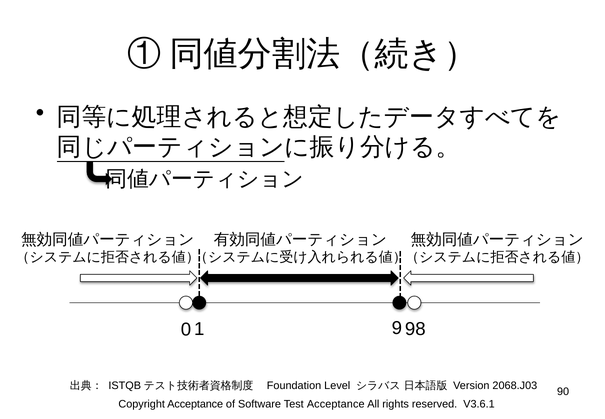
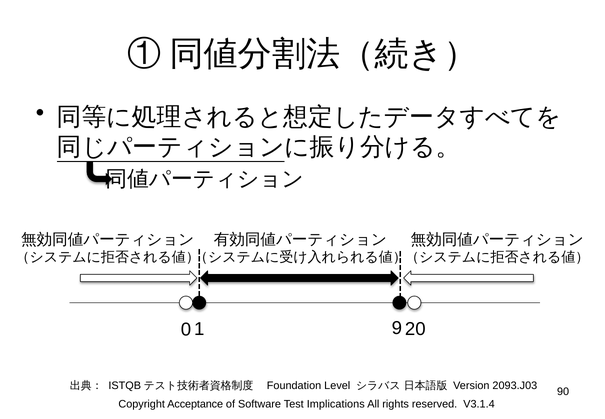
98: 98 -> 20 (415, 329)
2068.J03: 2068.J03 -> 2093.J03 (515, 385)
Test Acceptance: Acceptance -> Implications (336, 404)
V3.6.1: V3.6.1 -> V3.1.4 (479, 404)
